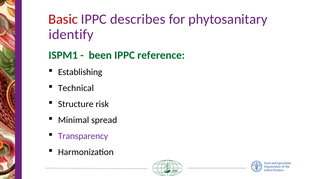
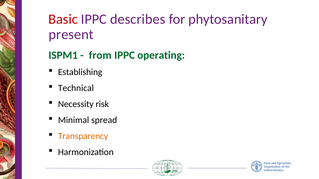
identify: identify -> present (71, 34)
been: been -> from (100, 55)
reference: reference -> operating (161, 55)
Structure: Structure -> Necessity (76, 104)
Transparency colour: purple -> orange (83, 136)
